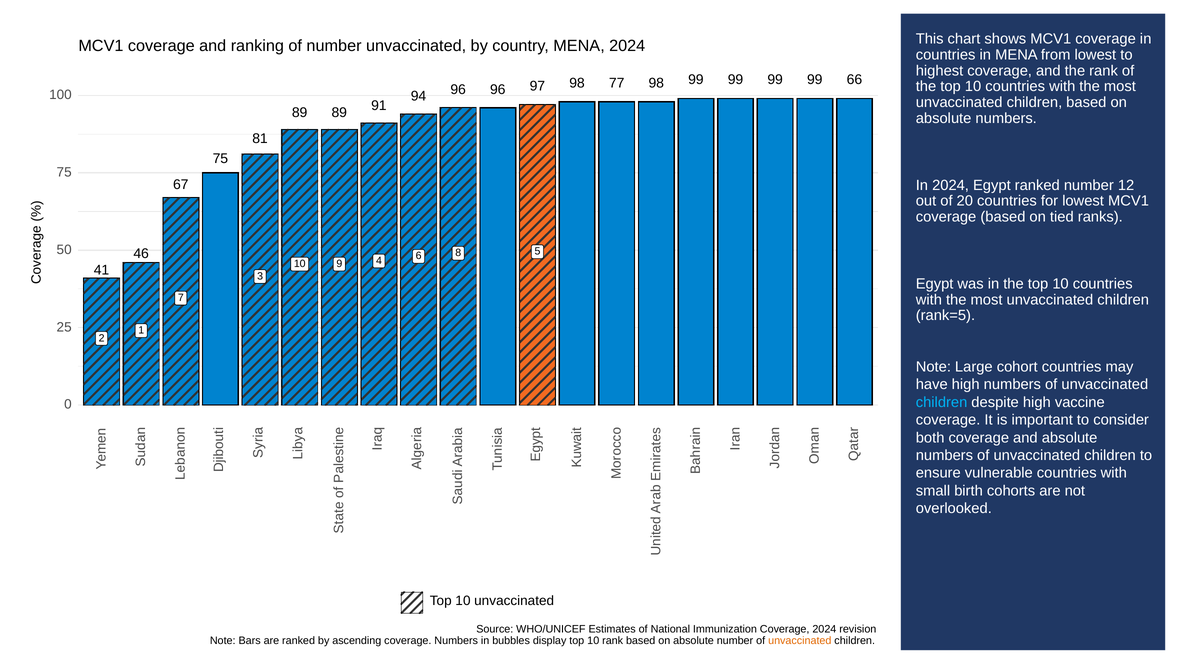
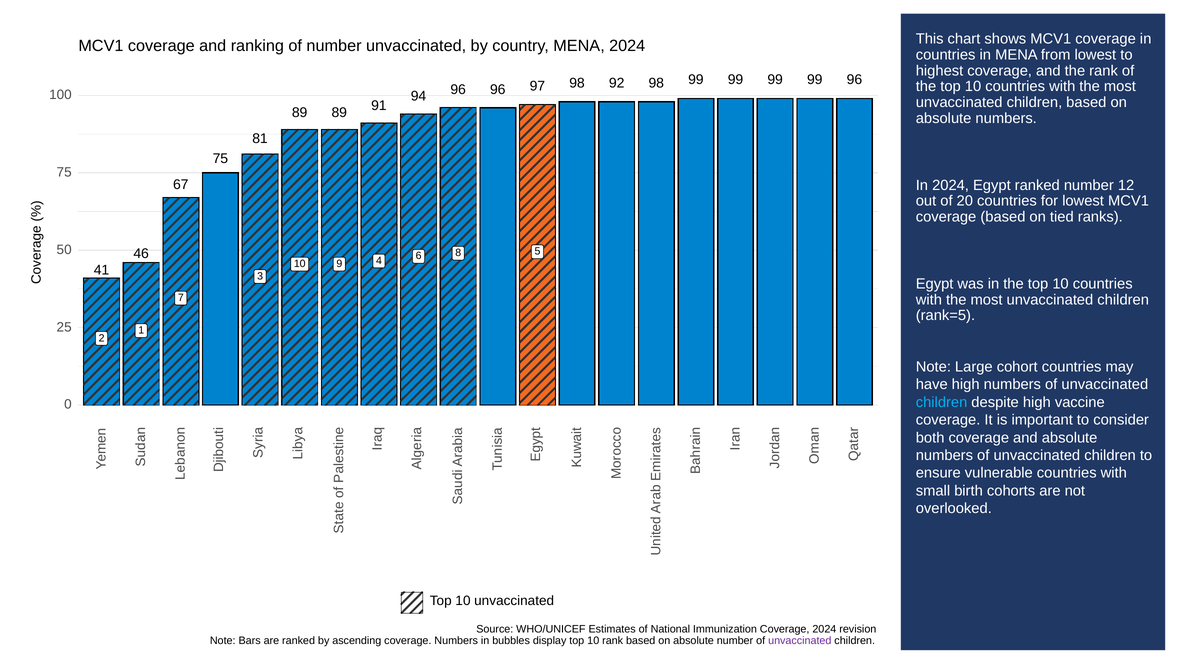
99 66: 66 -> 96 (854, 80)
77: 77 -> 92 (617, 83)
unvaccinated colour: orange -> purple (800, 640)
